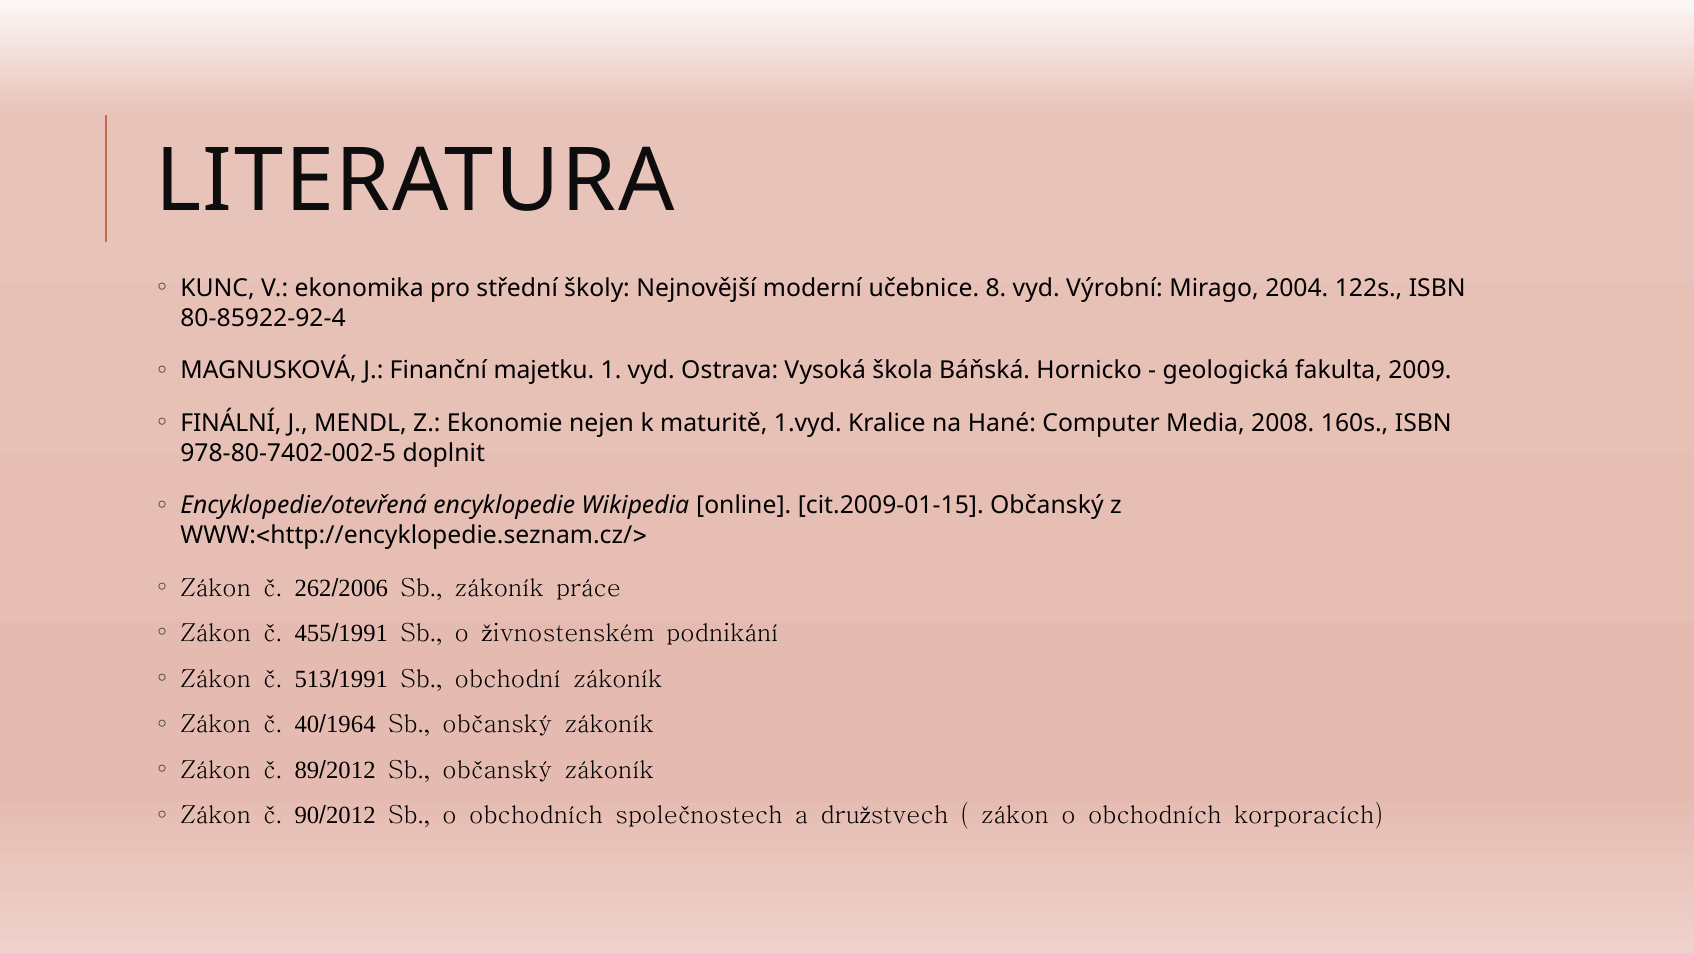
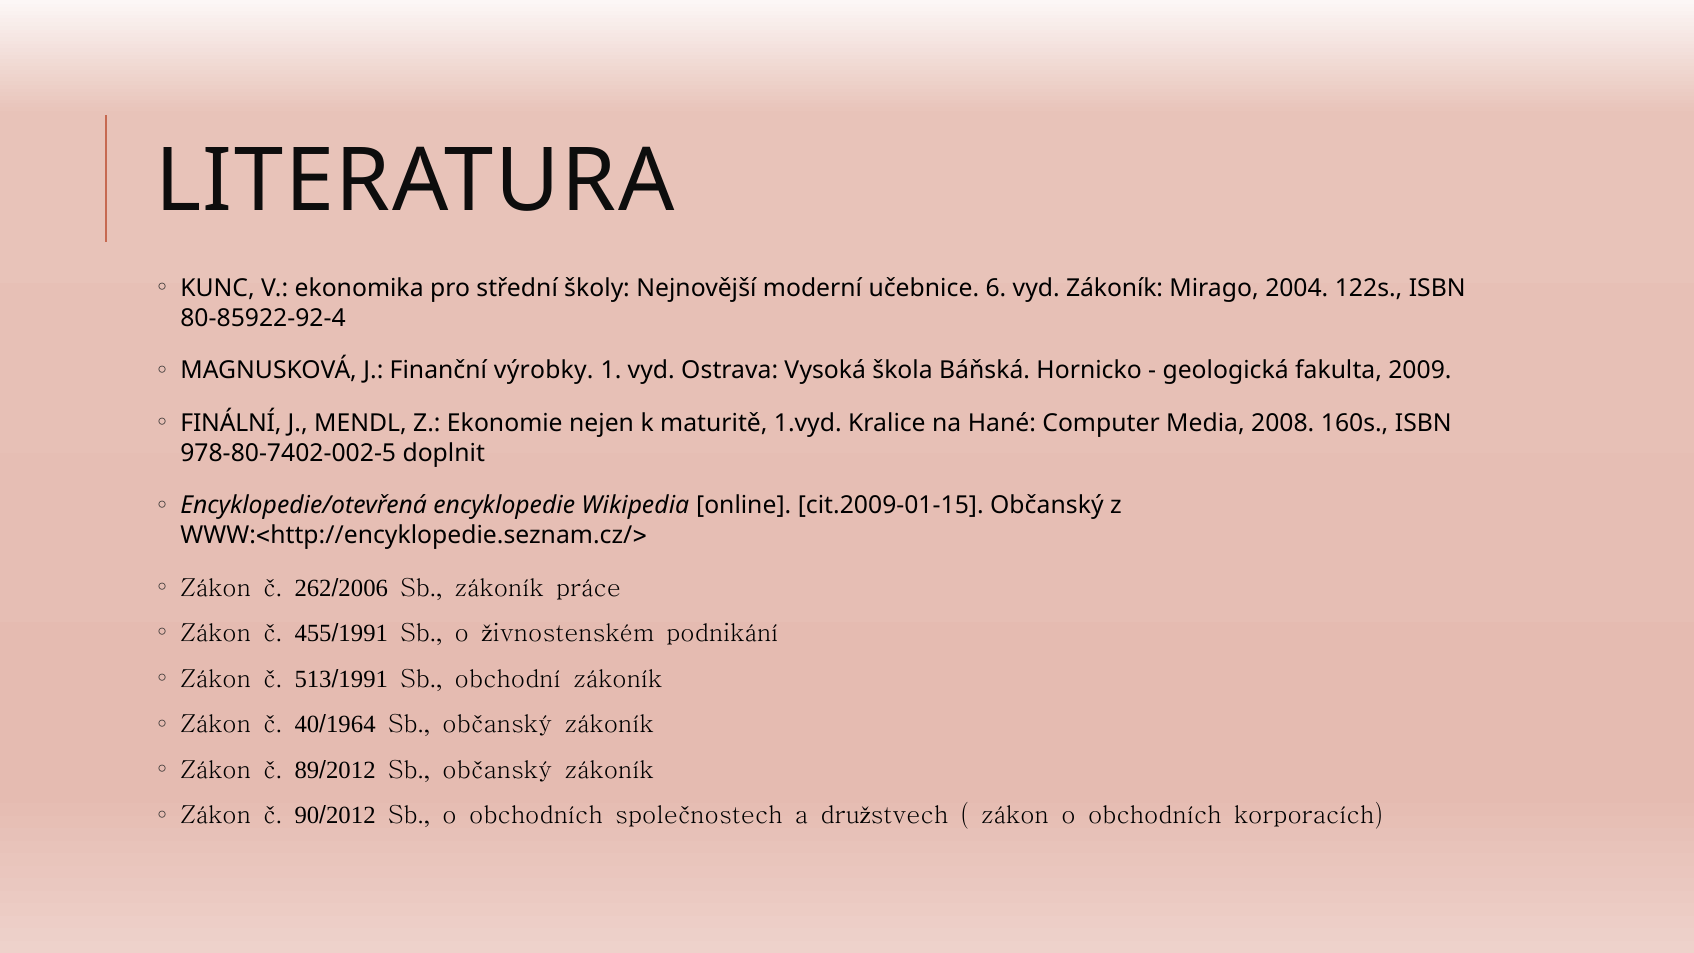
8: 8 -> 6 (996, 288)
vyd Výrobní: Výrobní -> Zákoník (1115, 288)
majetku: majetku -> výrobky (544, 371)
